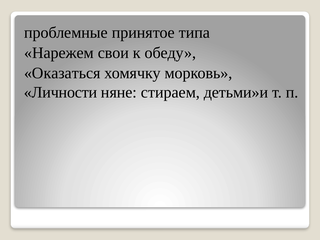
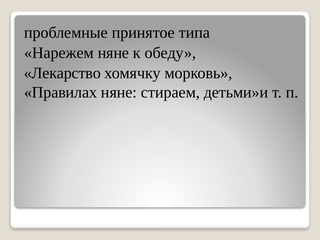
Нарежем свои: свои -> няне (113, 53)
Оказаться: Оказаться -> Лекарство (62, 73)
Личности: Личности -> Правилах (61, 92)
